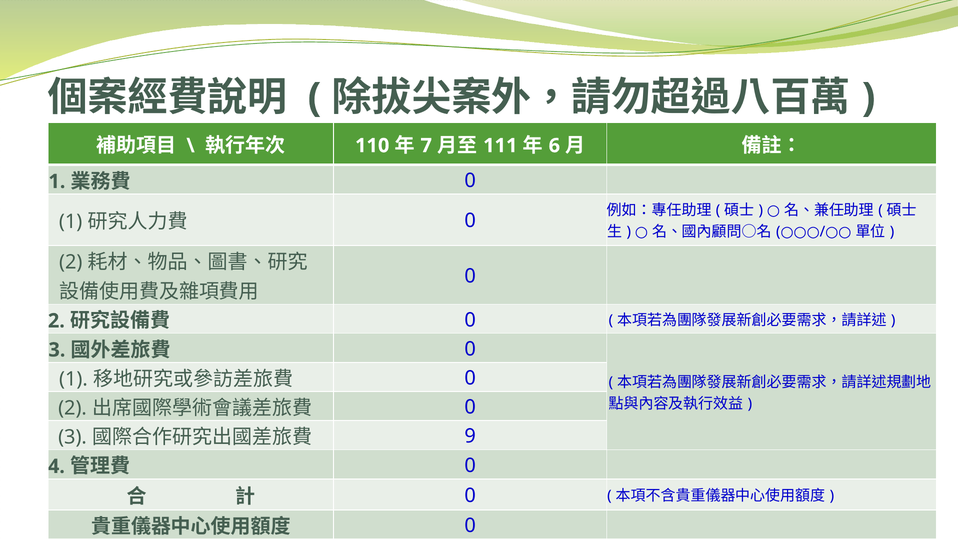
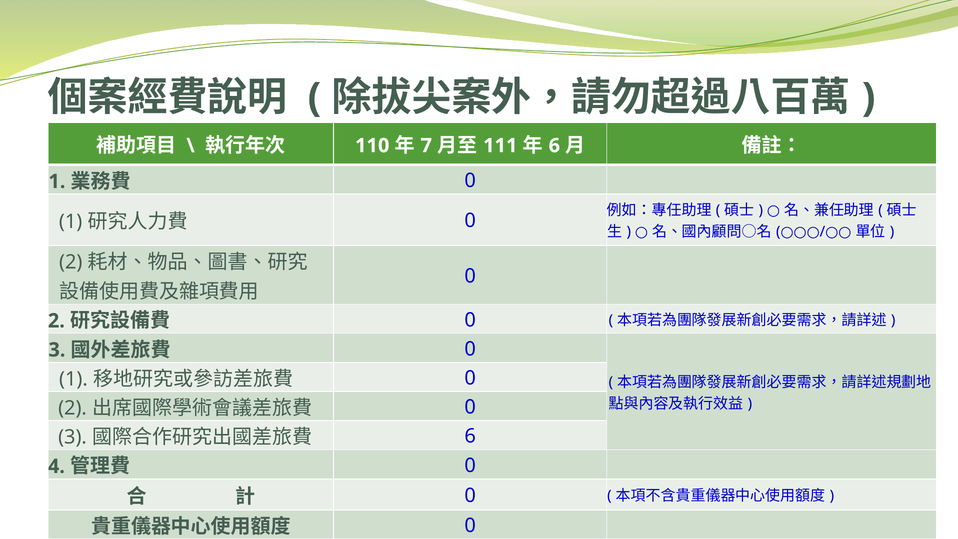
9: 9 -> 6 (470, 436)
